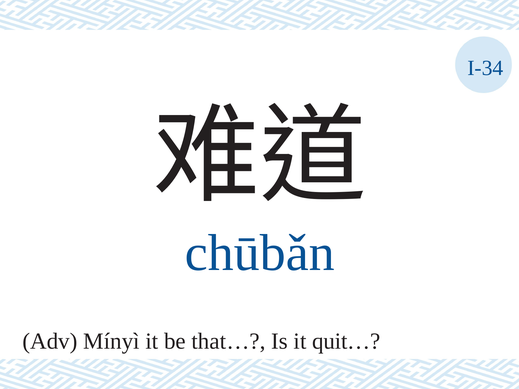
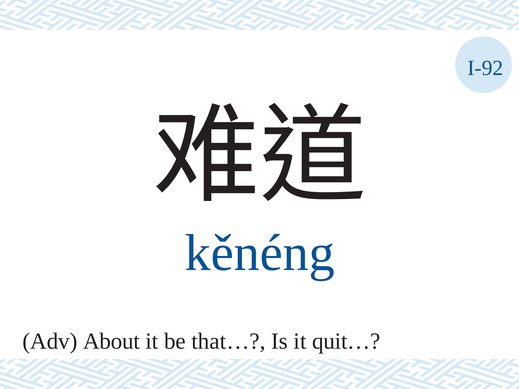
I-34: I-34 -> I-92 (485, 68)
chūbǎn: chūbǎn -> kěnéng (260, 253)
Mínyì: Mínyì -> About (112, 342)
